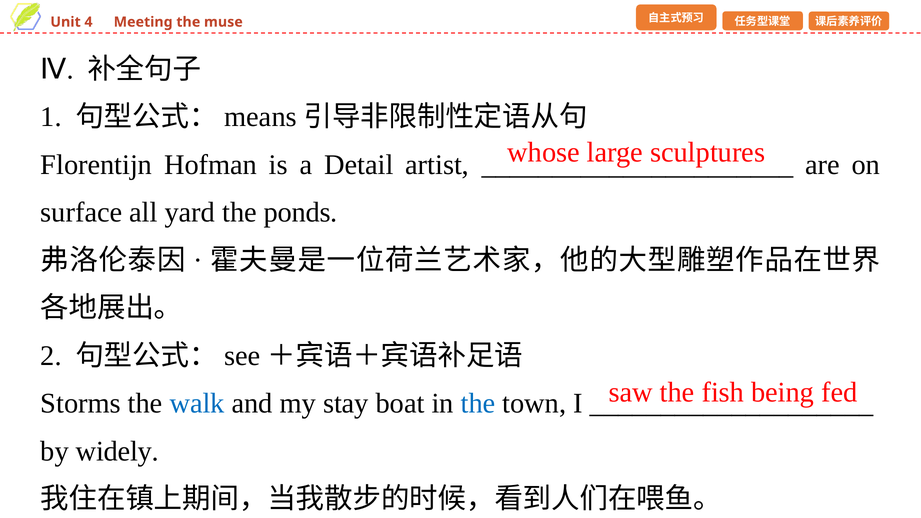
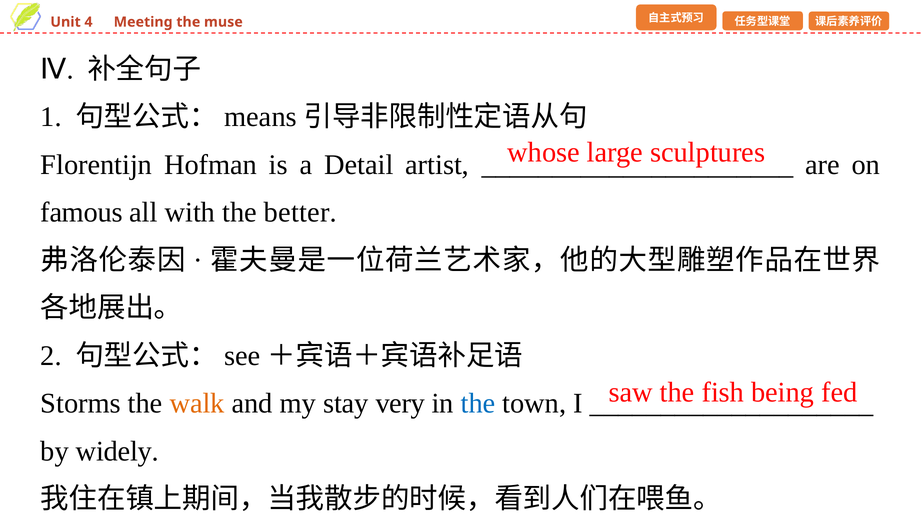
surface: surface -> famous (81, 212)
yard: yard -> with (190, 212)
ponds: ponds -> better (300, 212)
walk colour: blue -> orange (197, 403)
boat: boat -> very (400, 403)
